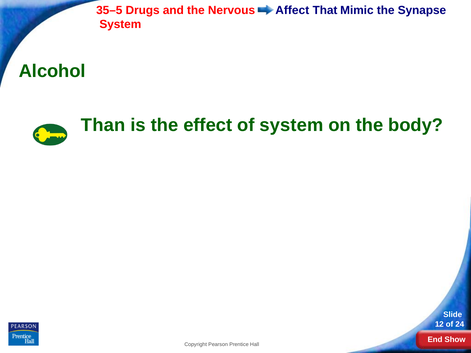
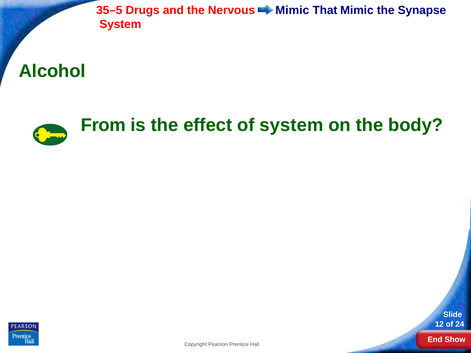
Affect: Affect -> Mimic (292, 10)
Than: Than -> From (103, 125)
